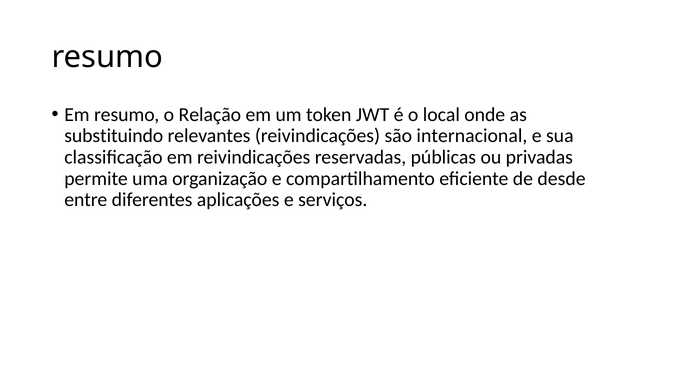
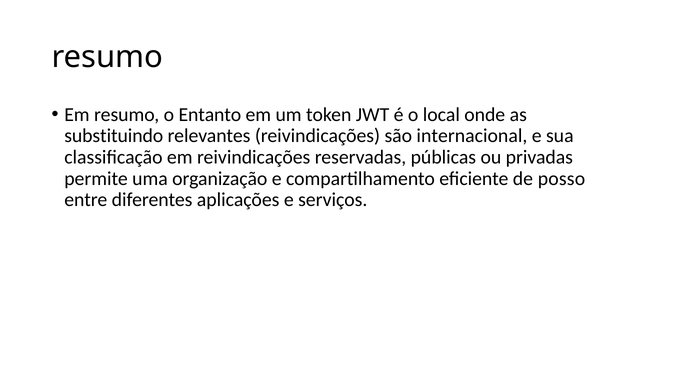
Relação: Relação -> Entanto (210, 114)
desde: desde -> posso (561, 178)
